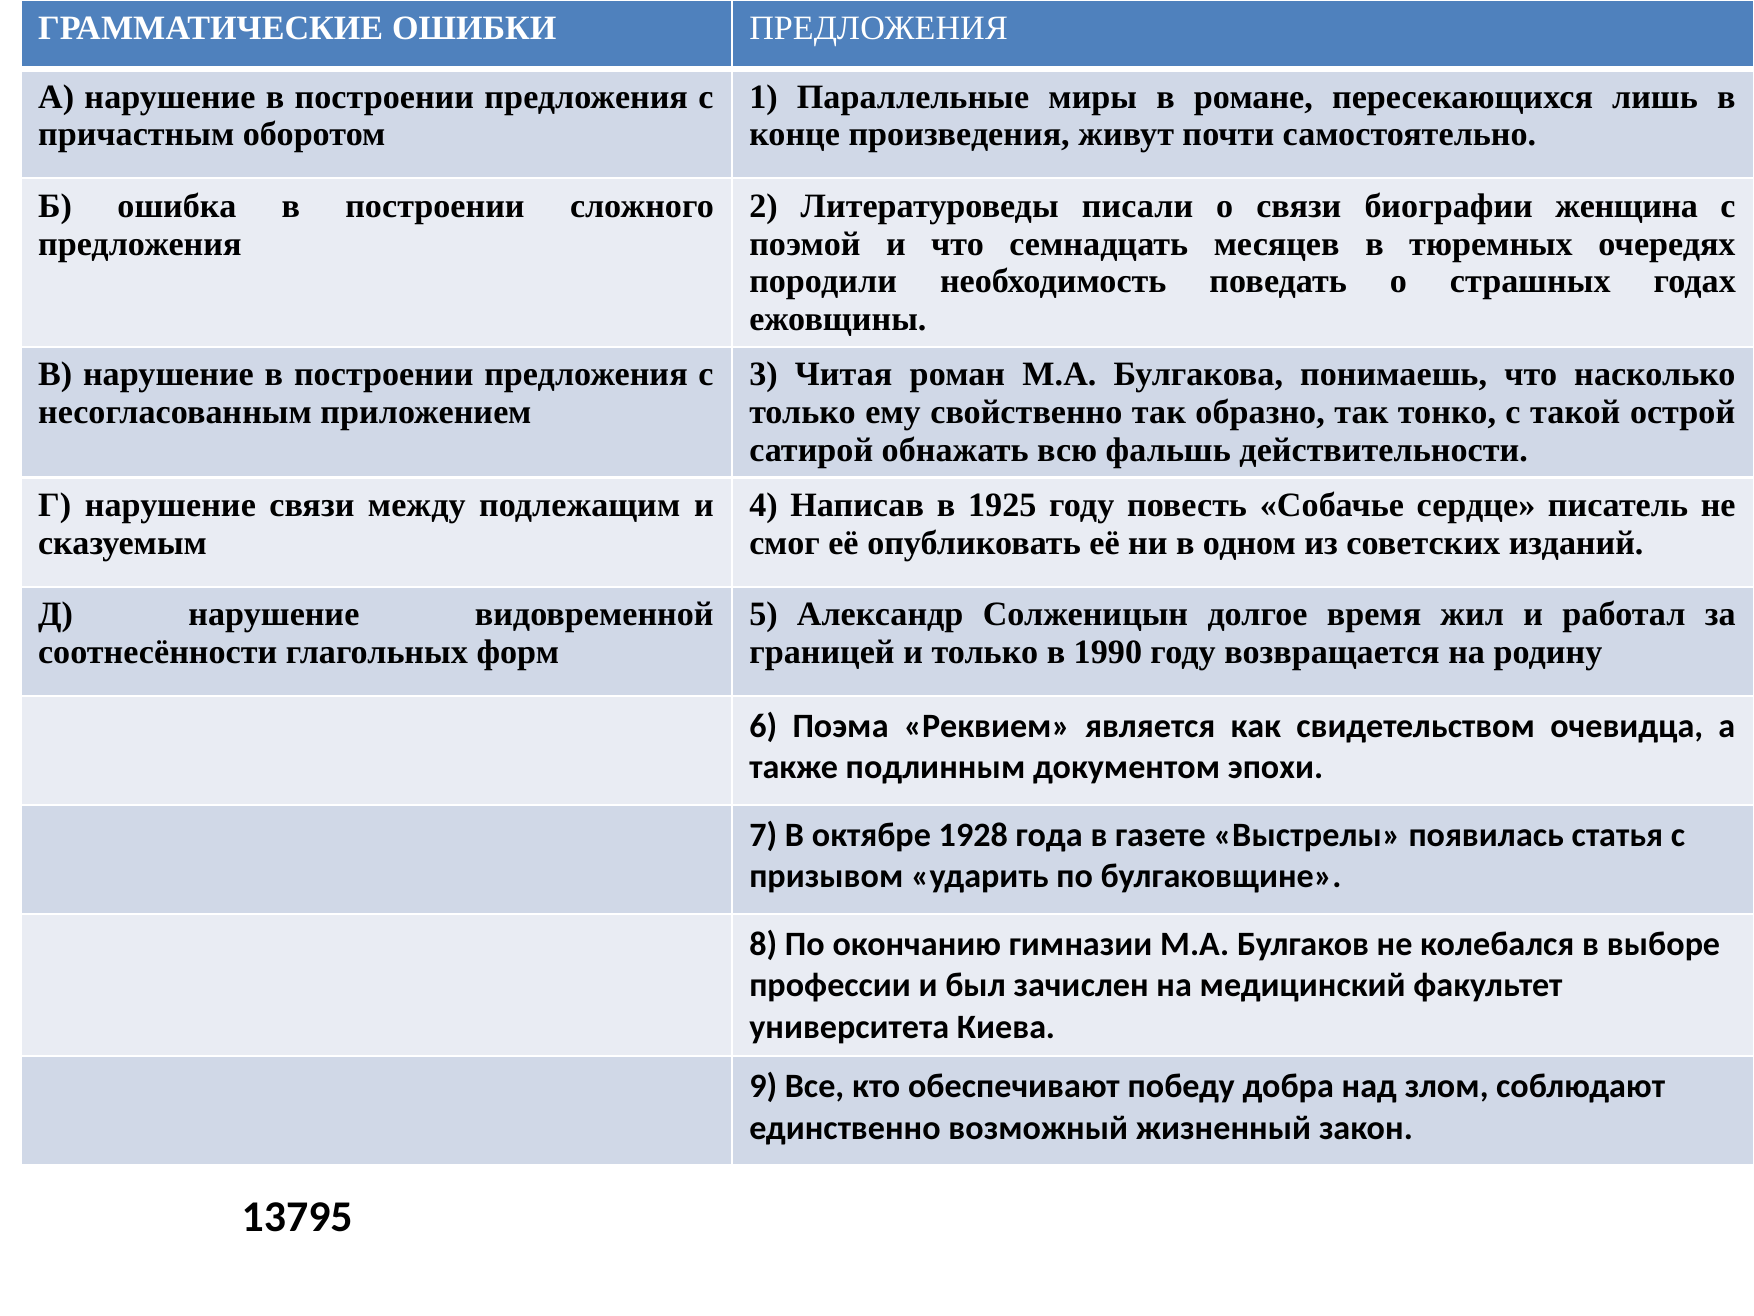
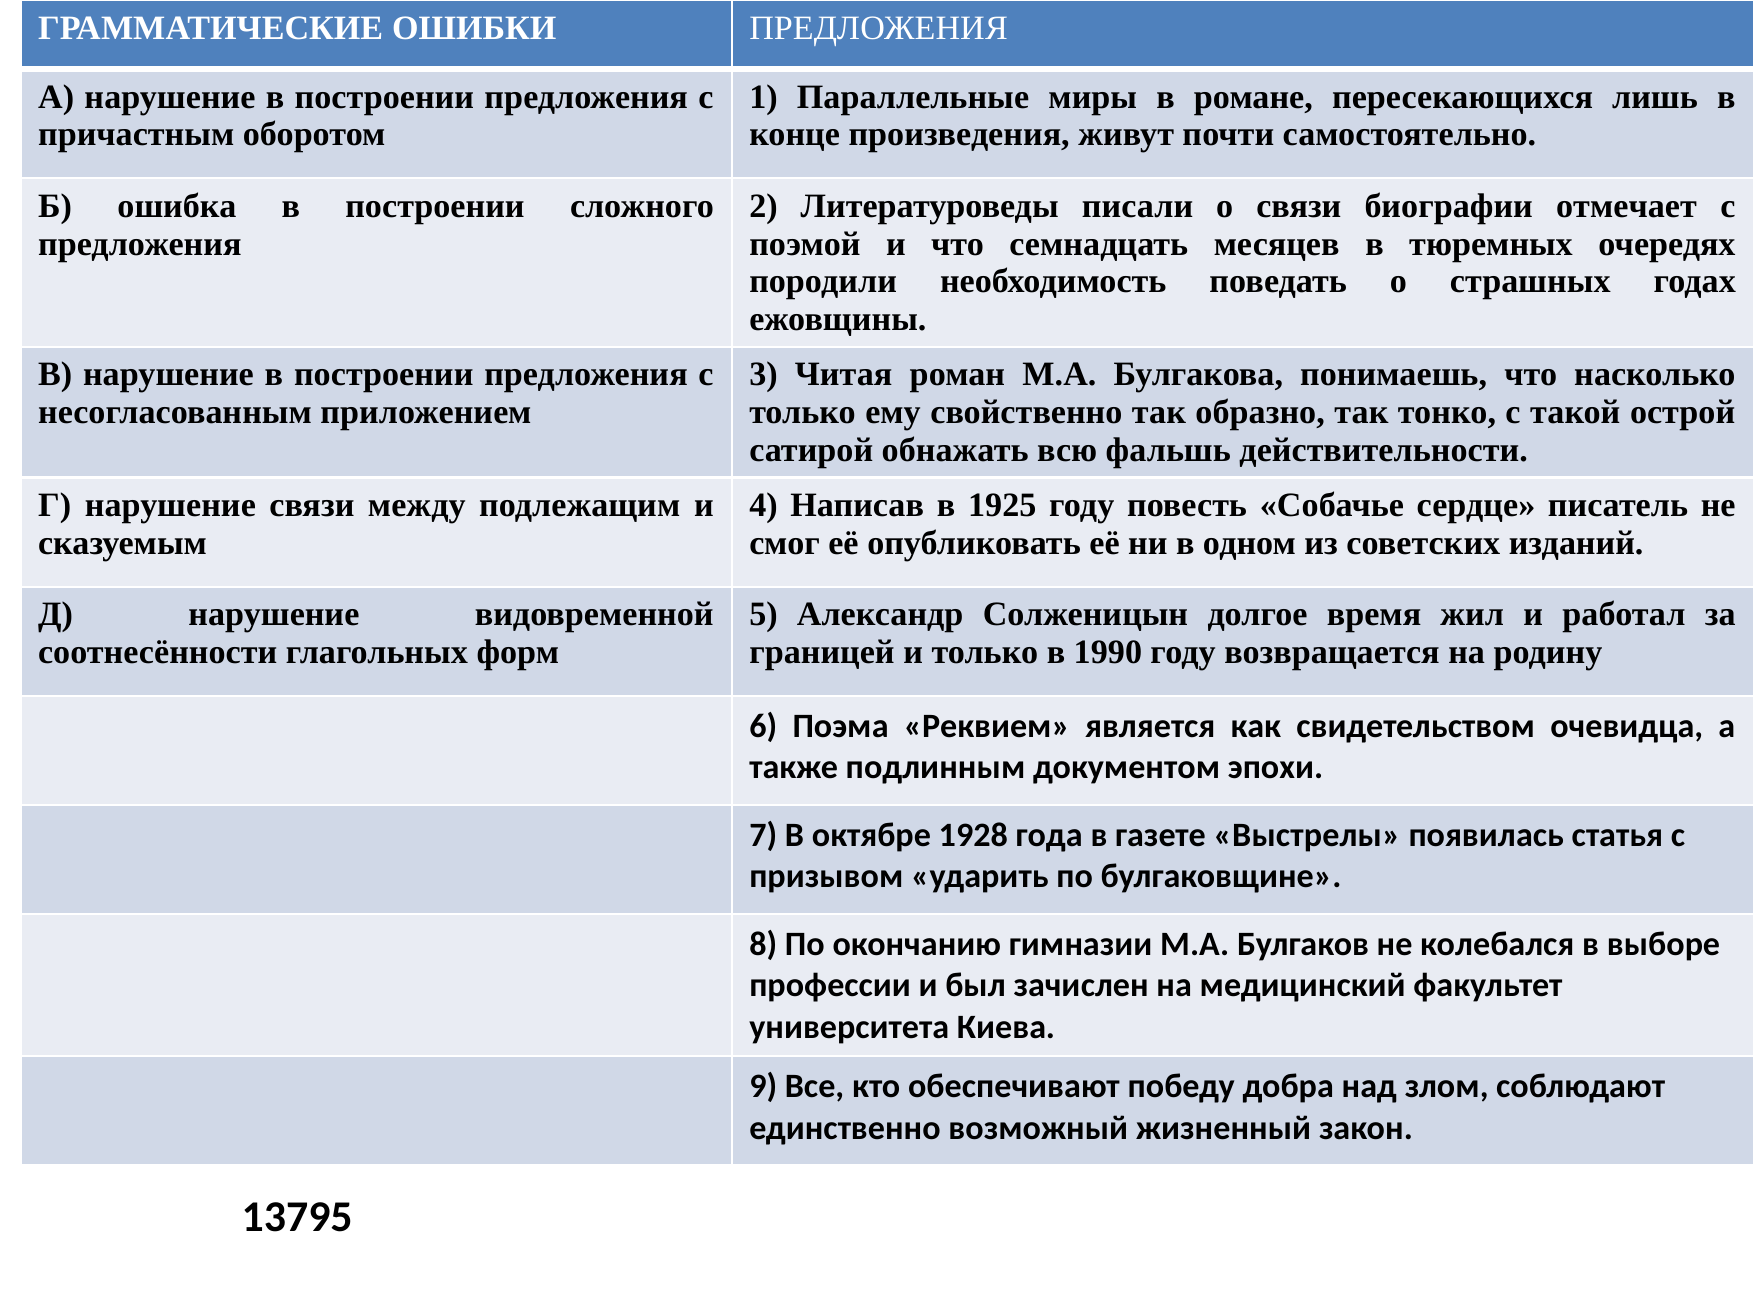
женщина: женщина -> отмечает (1626, 206)
